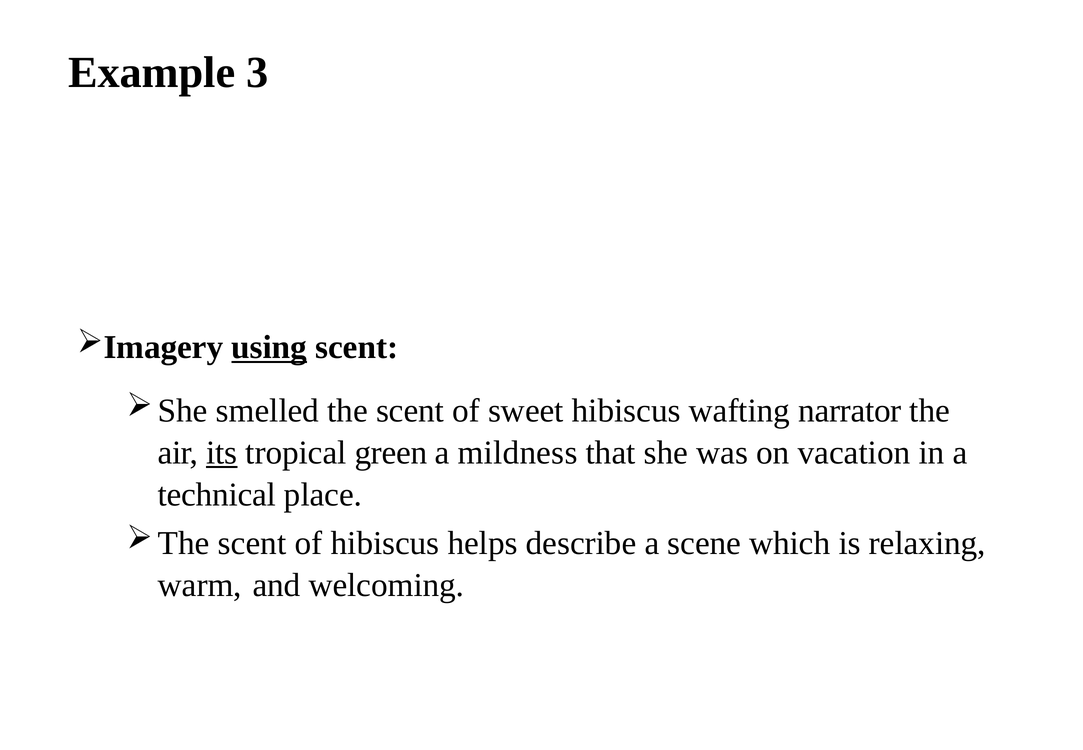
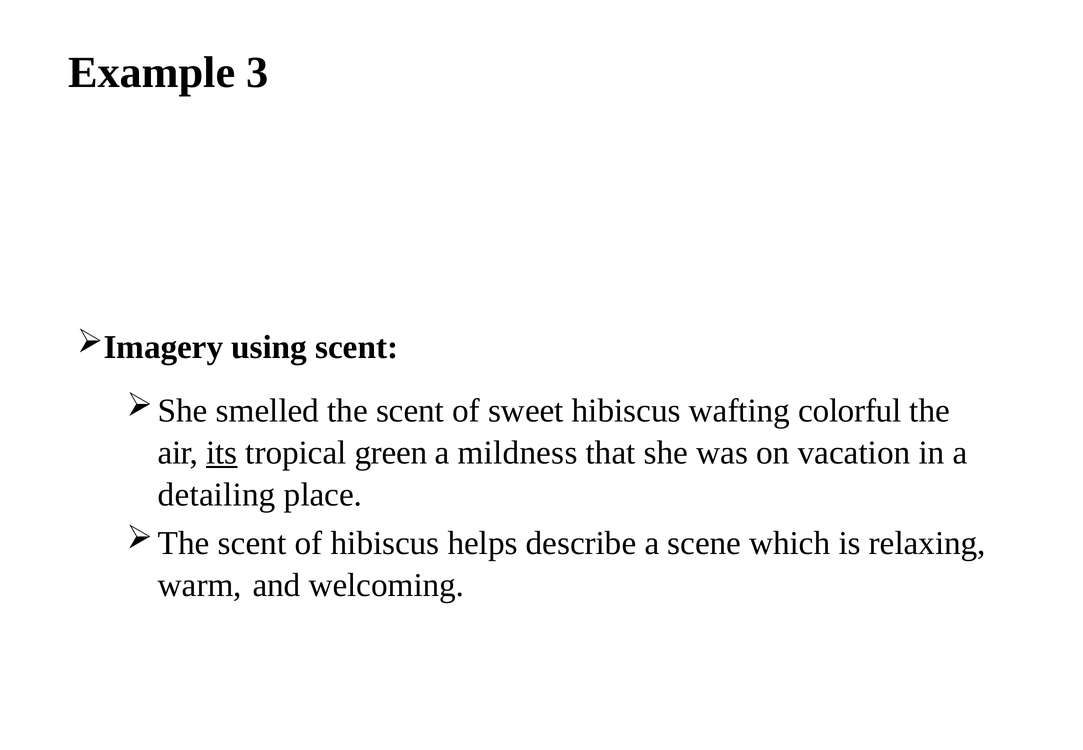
using underline: present -> none (269, 347)
narrator: narrator -> colorful (850, 410)
technical: technical -> detailing (217, 495)
